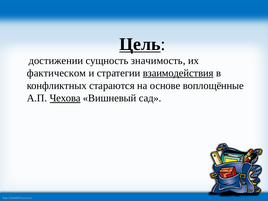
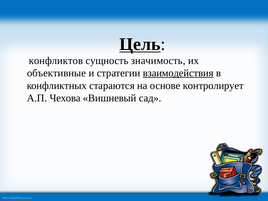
достижении: достижении -> конфликтов (56, 61)
фактическом: фактическом -> объективные (56, 73)
воплощённые: воплощённые -> контролирует (213, 86)
Чехова underline: present -> none (65, 98)
